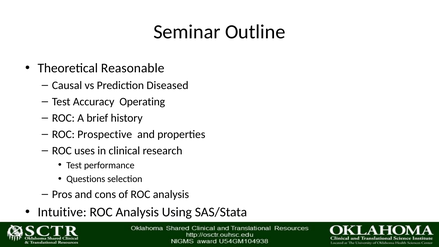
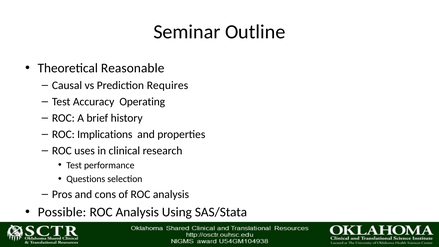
Diseased: Diseased -> Requires (167, 85)
Prospective: Prospective -> Implications (105, 134)
Intuitive: Intuitive -> Possible (62, 212)
